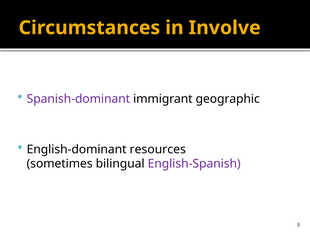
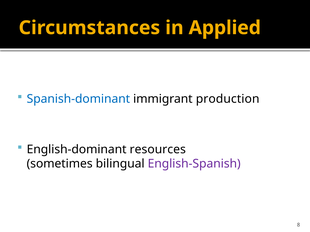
Involve: Involve -> Applied (225, 28)
Spanish-dominant colour: purple -> blue (78, 99)
geographic: geographic -> production (228, 99)
